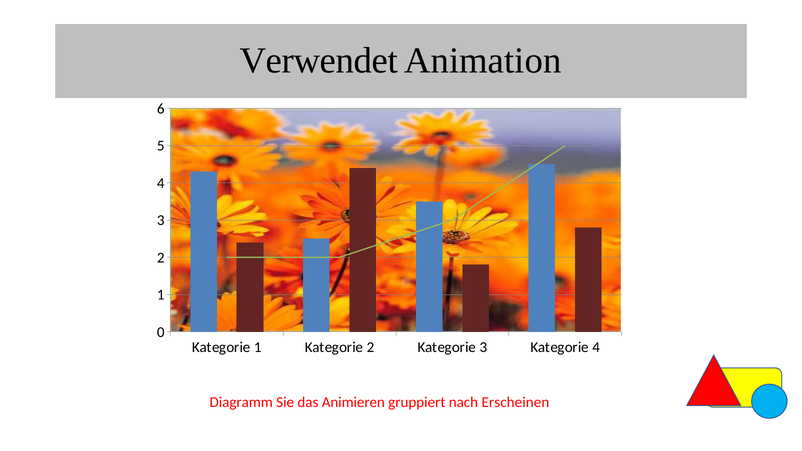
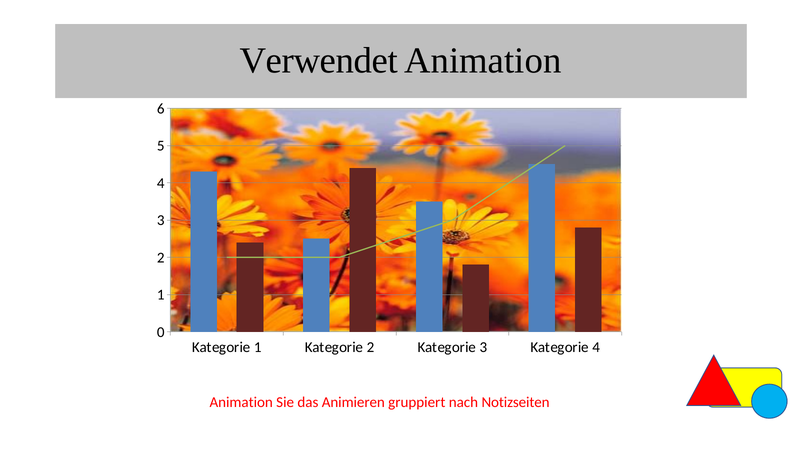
Diagramm: Diagramm -> Animation (241, 402)
Erscheinen: Erscheinen -> Notizseiten (516, 402)
